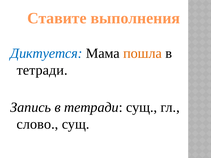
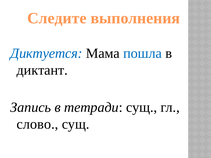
Ставите: Ставите -> Следите (57, 18)
пошла colour: orange -> blue (143, 53)
тетради: тетради -> диктант (42, 70)
